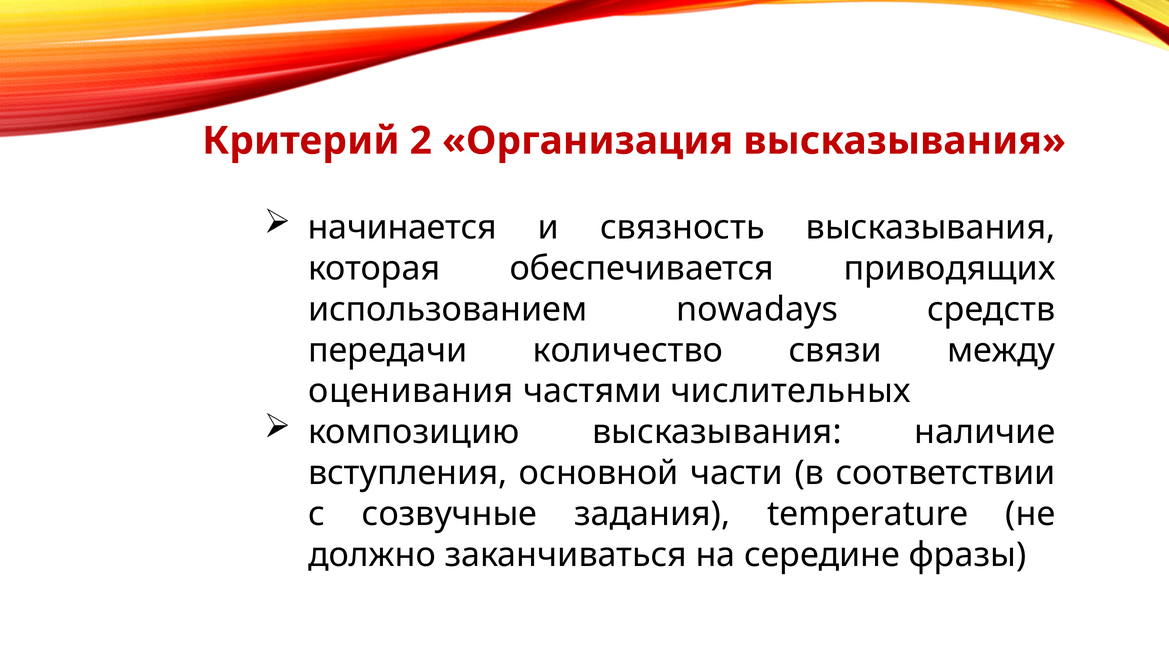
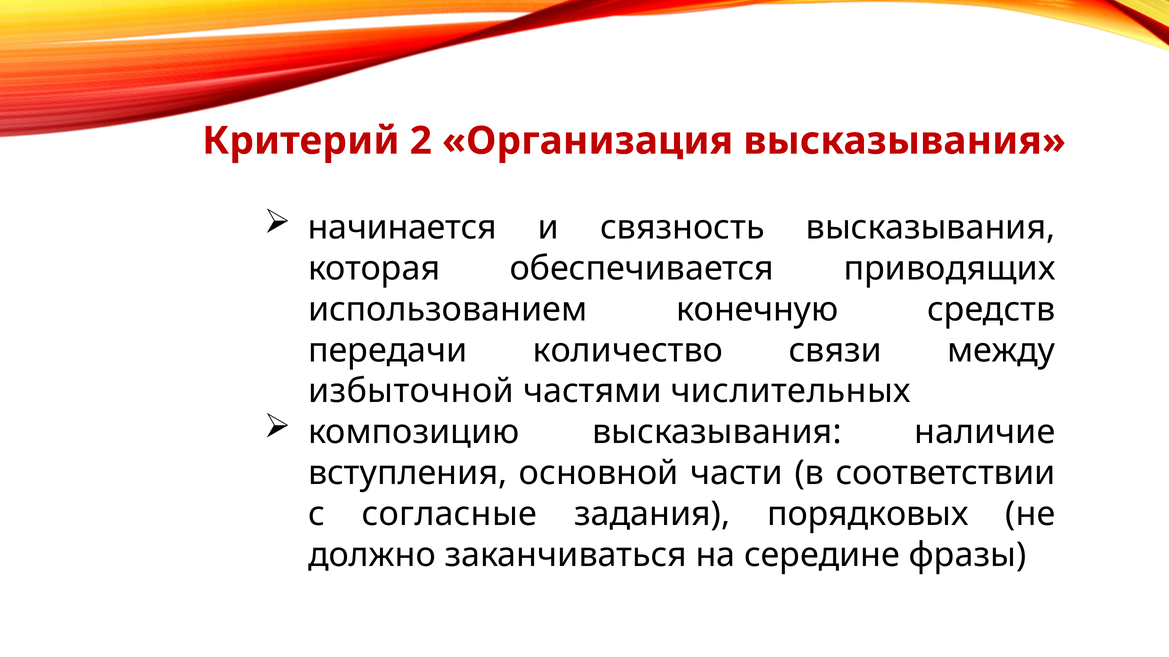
nowadays: nowadays -> конечную (757, 310)
оценивания: оценивания -> избыточной (411, 392)
созвучные: созвучные -> согласные (449, 514)
temperature: temperature -> порядковых (868, 514)
